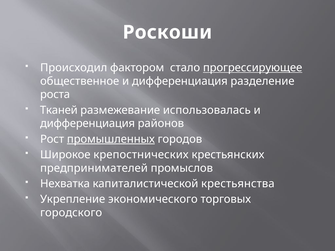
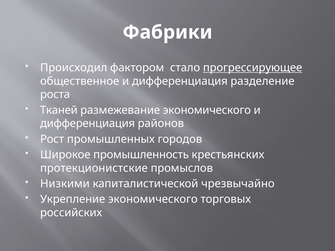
Роскоши: Роскоши -> Фабрики (167, 32)
размежевание использовалась: использовалась -> экономического (207, 110)
промышленных underline: present -> none (111, 139)
крепостнических: крепостнических -> промышленность (141, 155)
предпринимателей: предпринимателей -> протекционистские (94, 168)
Нехватка: Нехватка -> Низкими (65, 184)
крестьянства: крестьянства -> чрезвычайно (238, 184)
городского: городского -> российских (71, 213)
